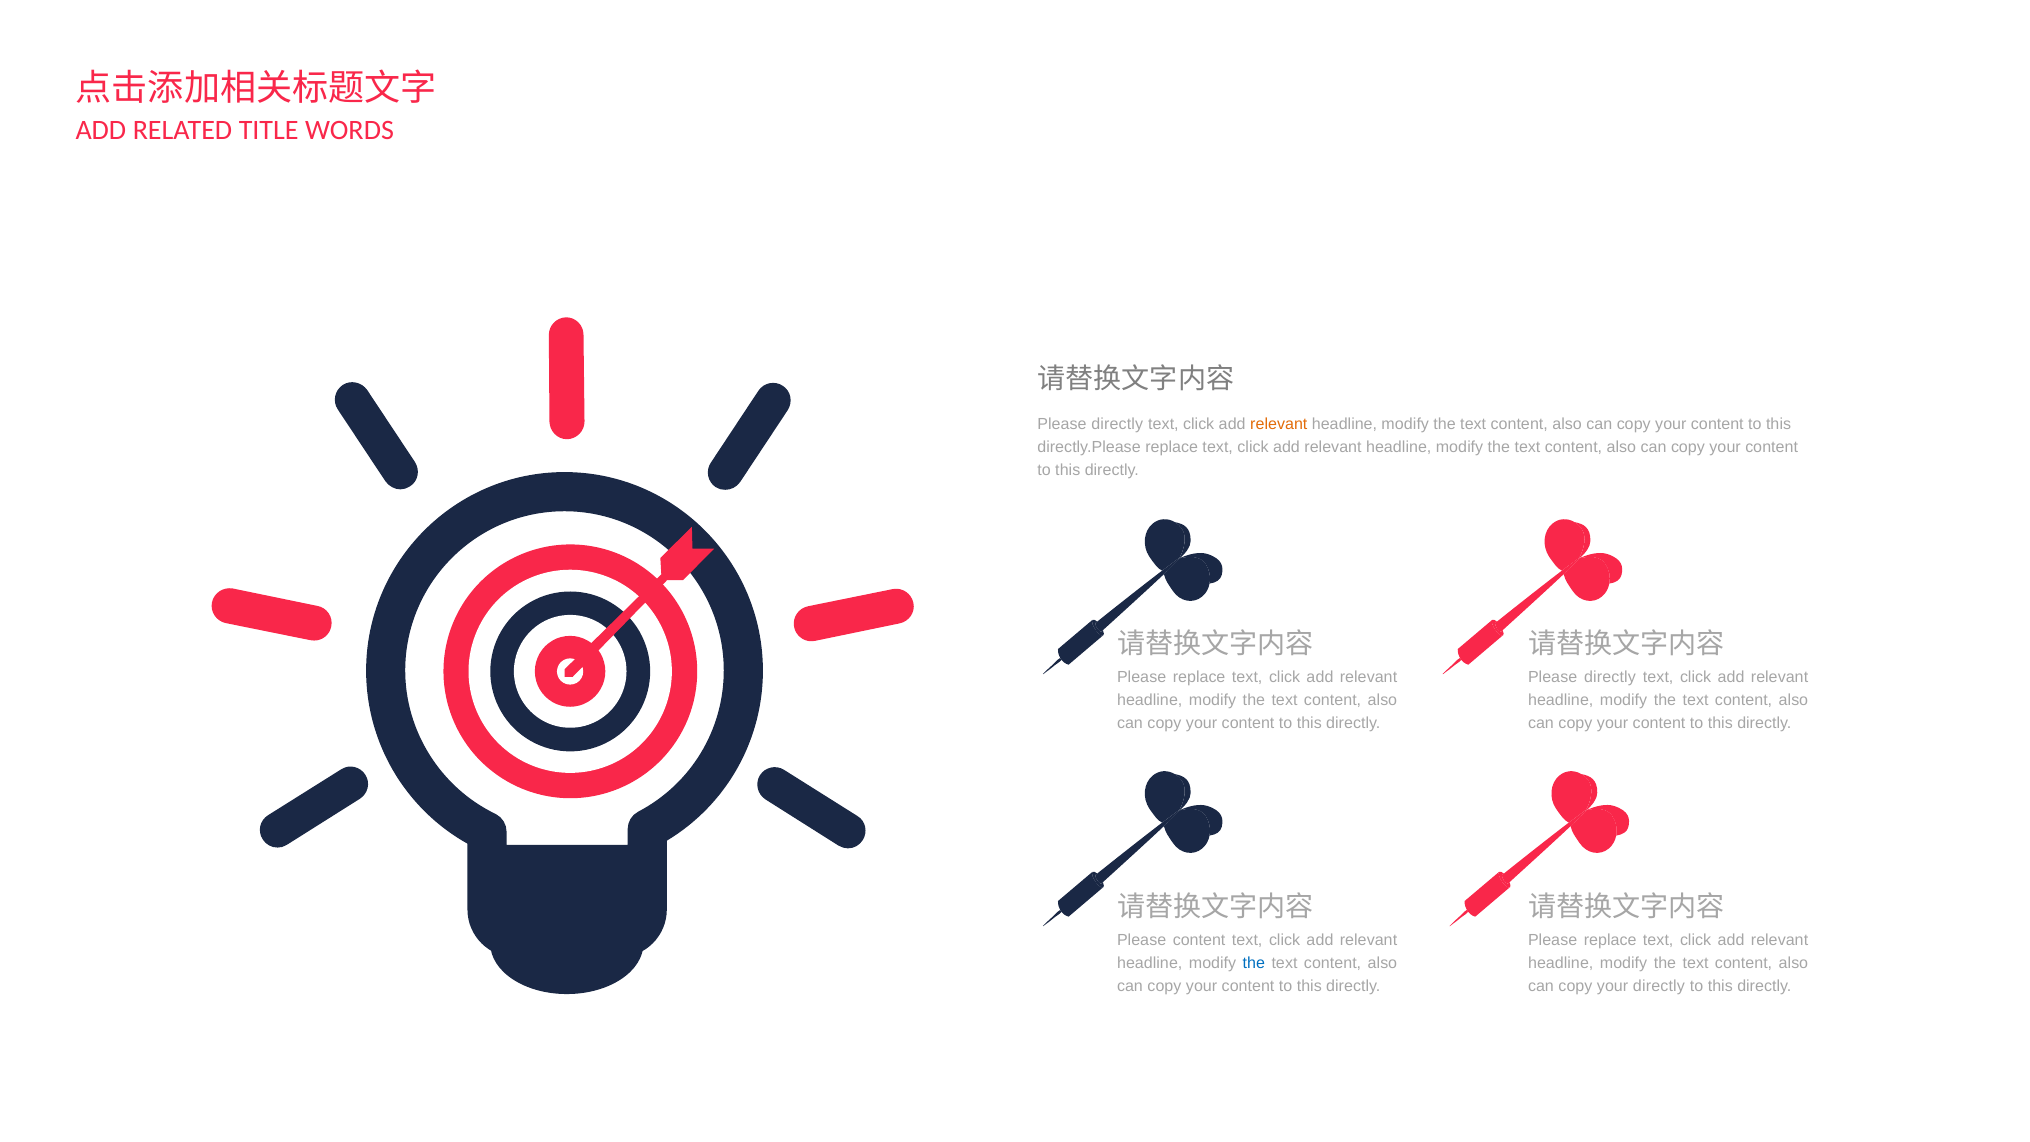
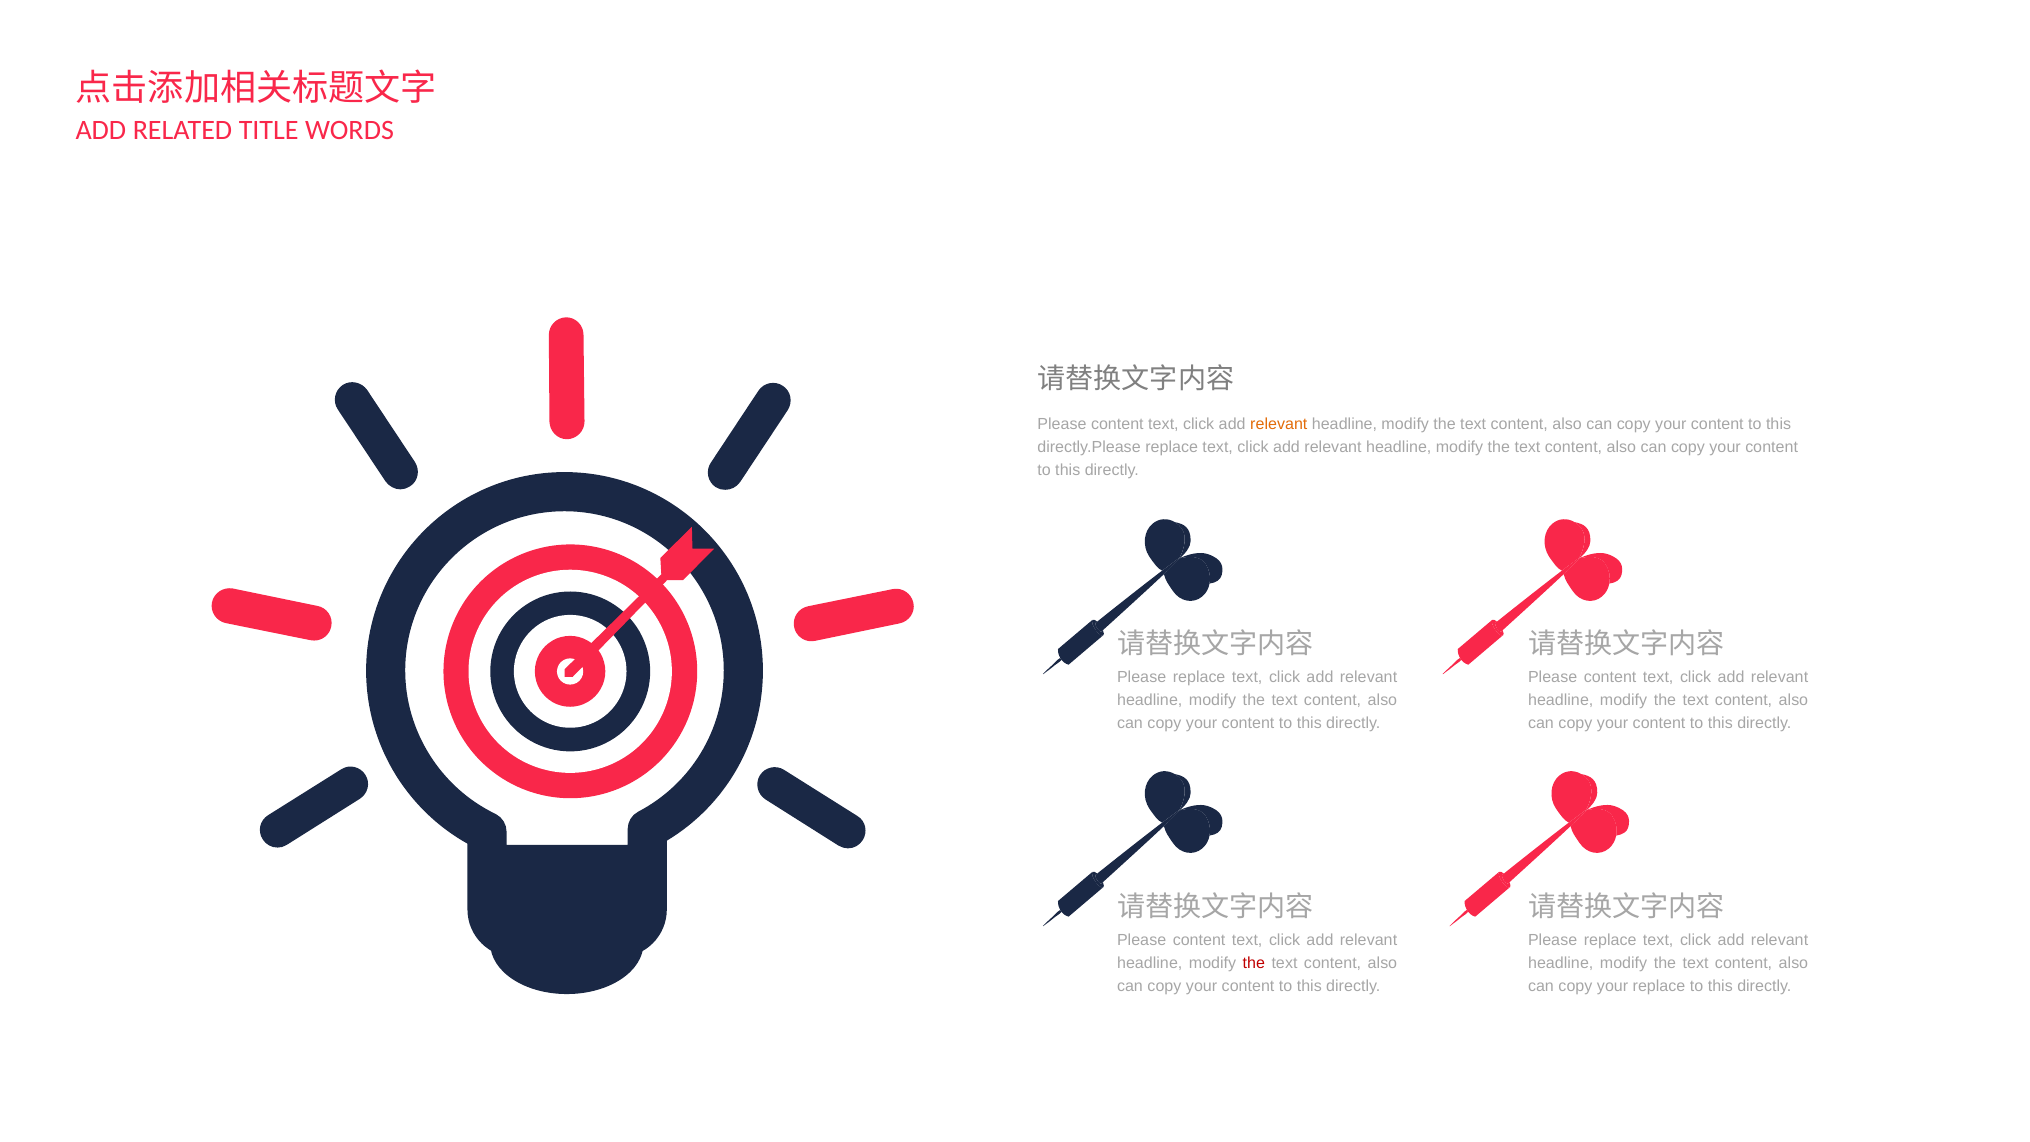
directly: directly -> content (1117, 424)
directly: directly -> content (1610, 677)
the colour: blue -> red (1254, 963)
your directly: directly -> replace (1659, 986)
